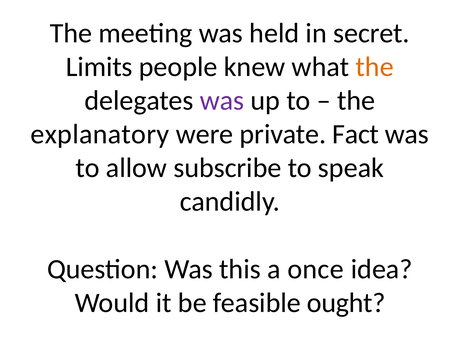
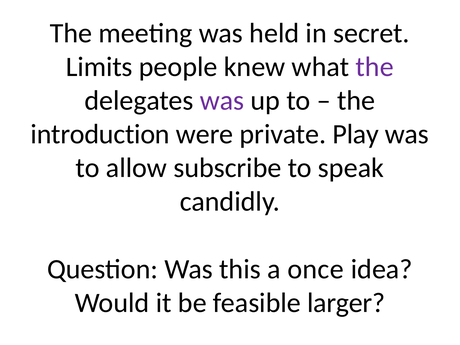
the colour: orange -> purple (375, 67)
explanatory: explanatory -> introduction (100, 134)
Fact: Fact -> Play (356, 134)
ought: ought -> larger (346, 303)
